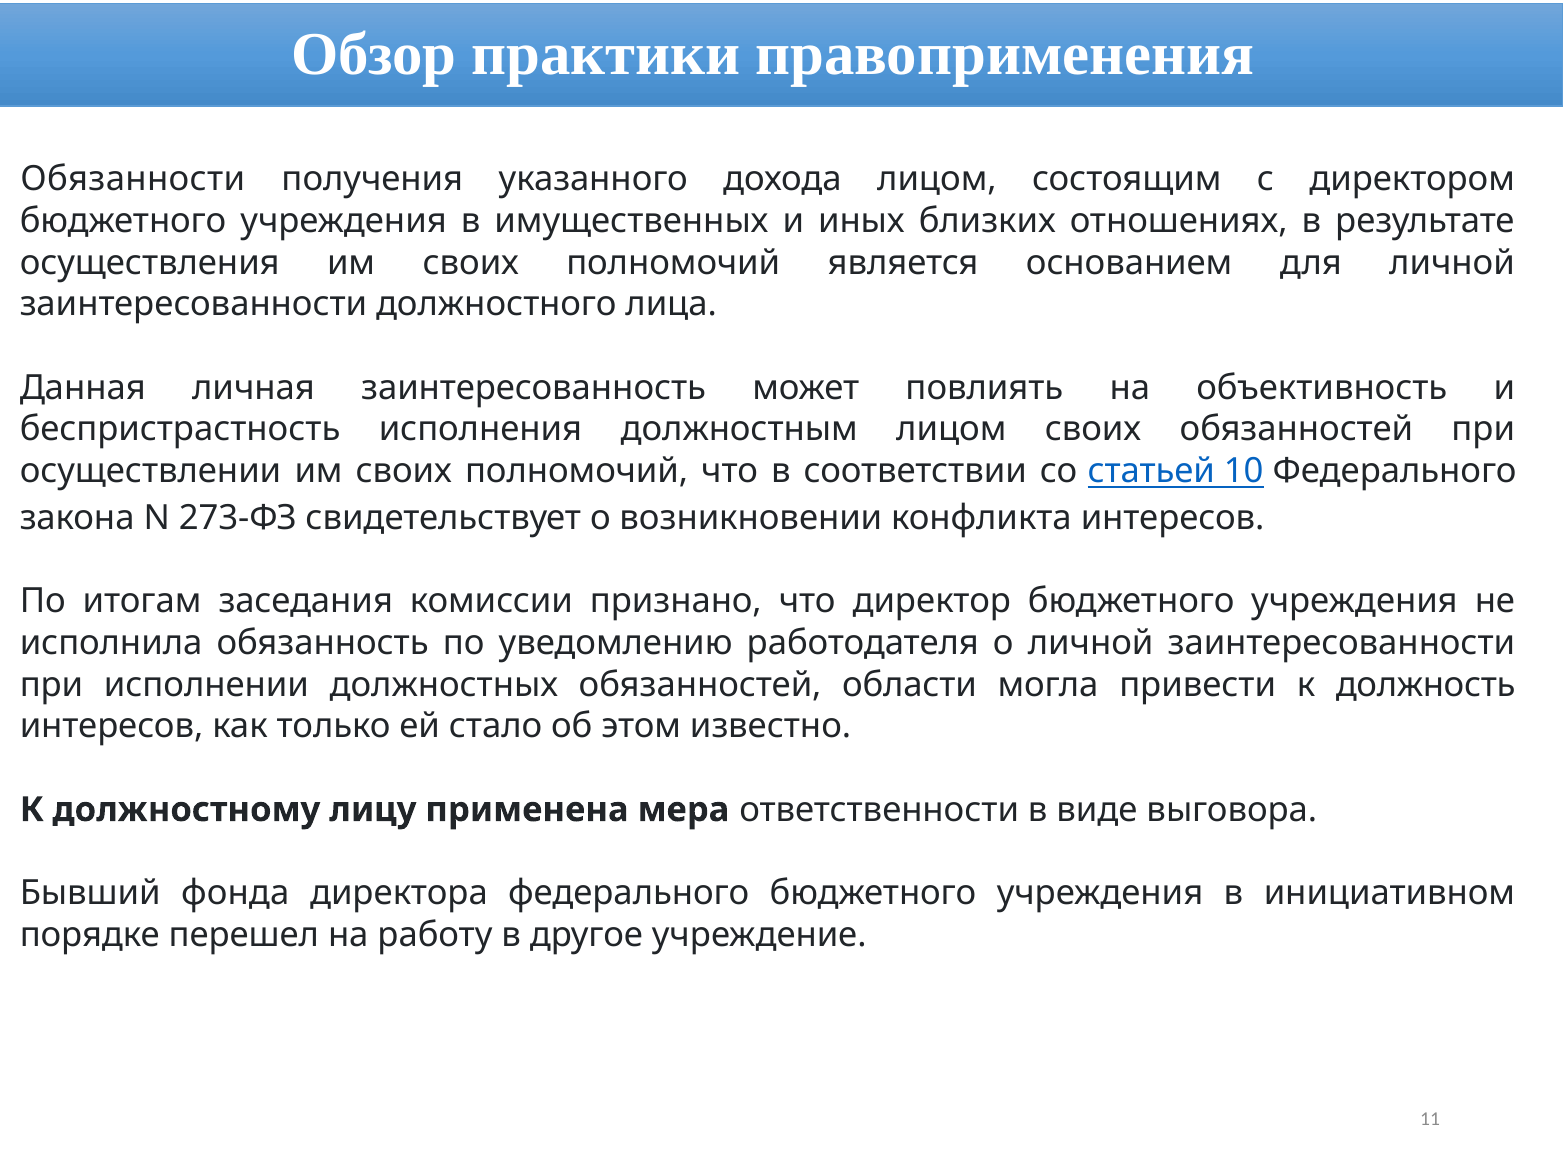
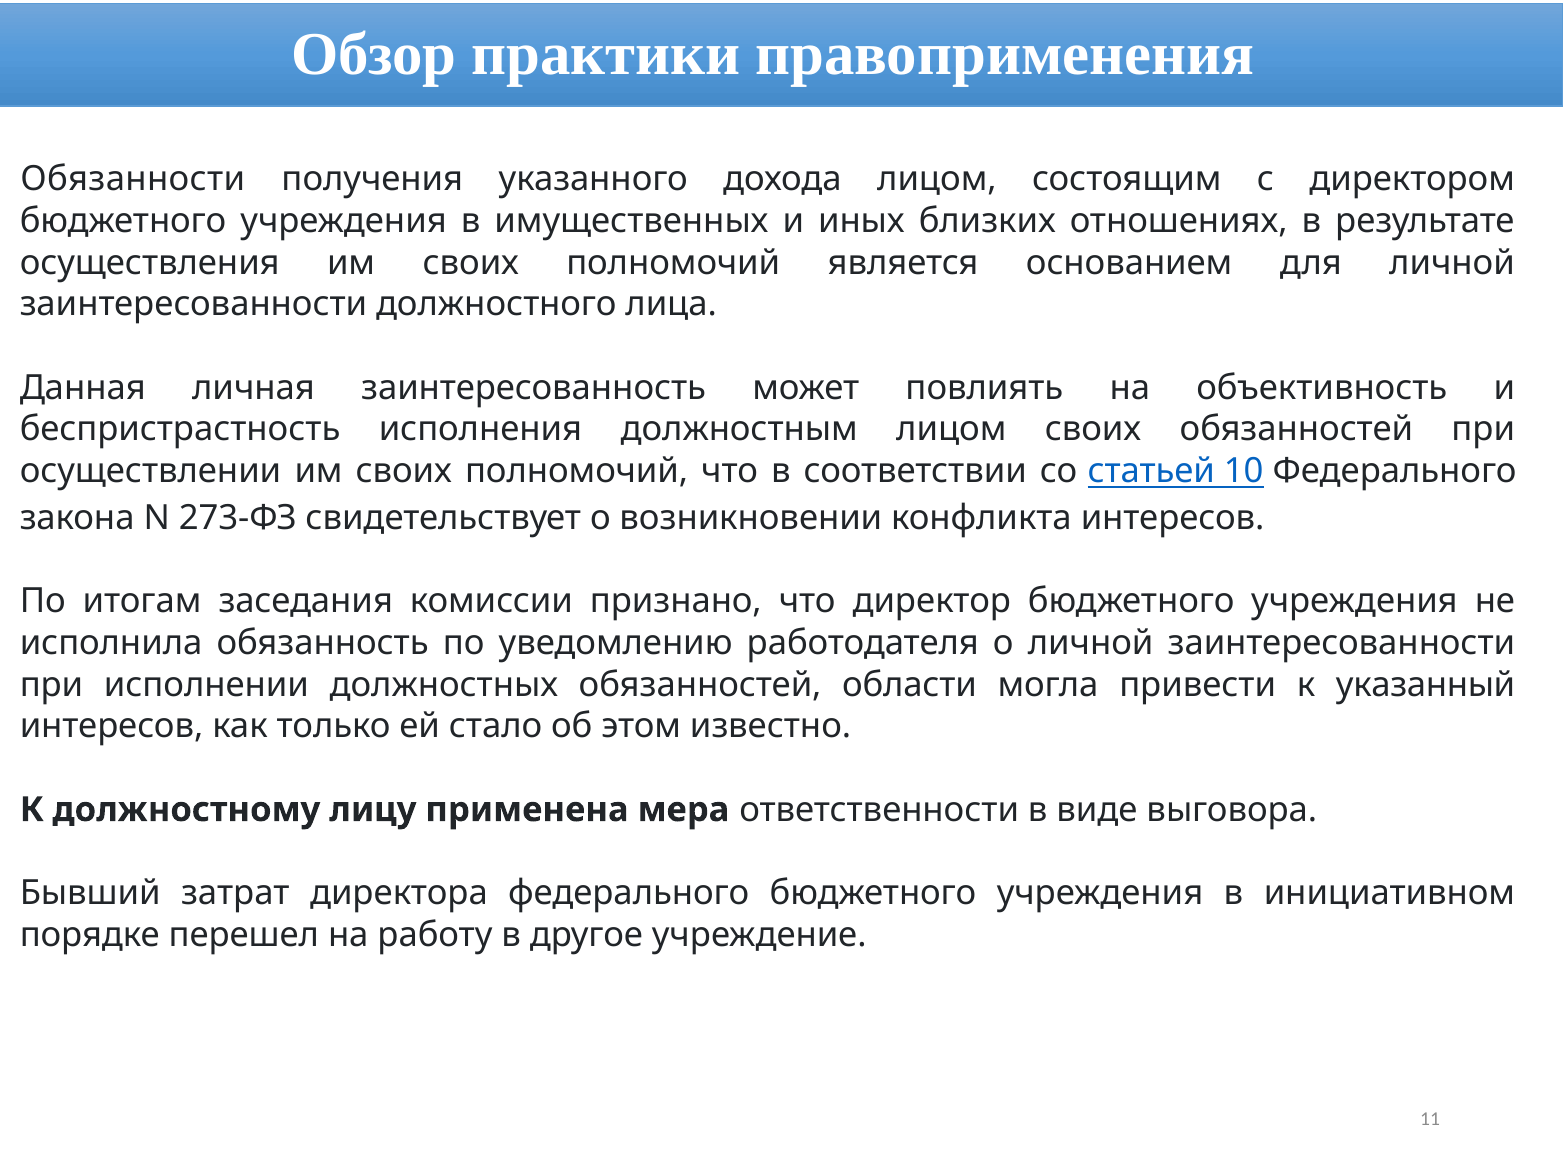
должность: должность -> указанный (1426, 685)
фонда: фонда -> затрат (235, 893)
